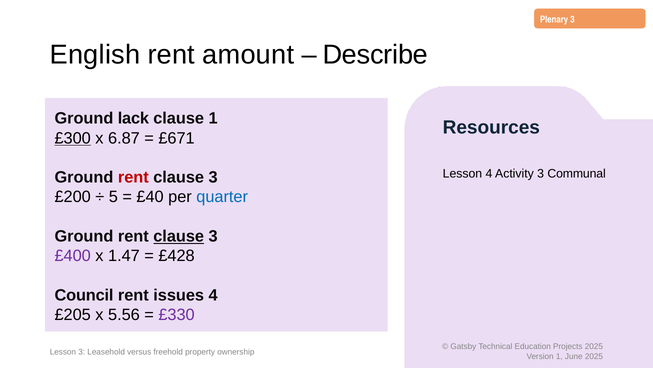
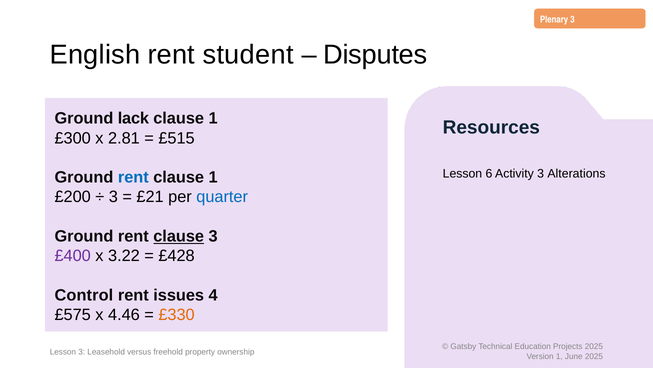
amount: amount -> student (248, 55)
Describe: Describe -> Disputes (375, 55)
£300 underline: present -> none (73, 138)
6.87: 6.87 -> 2.81 (124, 138)
£671: £671 -> £515 (177, 138)
Lesson 4: 4 -> 6 (489, 174)
Communal: Communal -> Alterations (576, 174)
rent colour: red -> blue (133, 177)
3: 3 -> 1 (213, 177)
5: 5 -> 3 (113, 197)
£40: £40 -> £21 (150, 197)
1.47: 1.47 -> 3.22 (124, 255)
Council: Council -> Control (84, 295)
£205: £205 -> £575 (73, 314)
5.56: 5.56 -> 4.46 (124, 314)
£330 colour: purple -> orange (177, 314)
